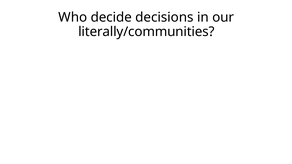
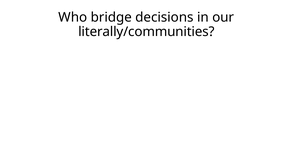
decide: decide -> bridge (111, 17)
